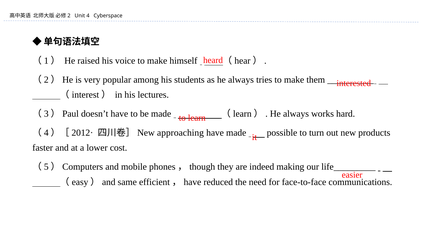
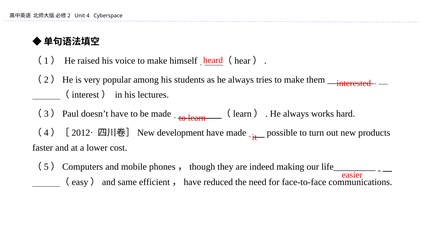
approaching: approaching -> development (181, 133)
